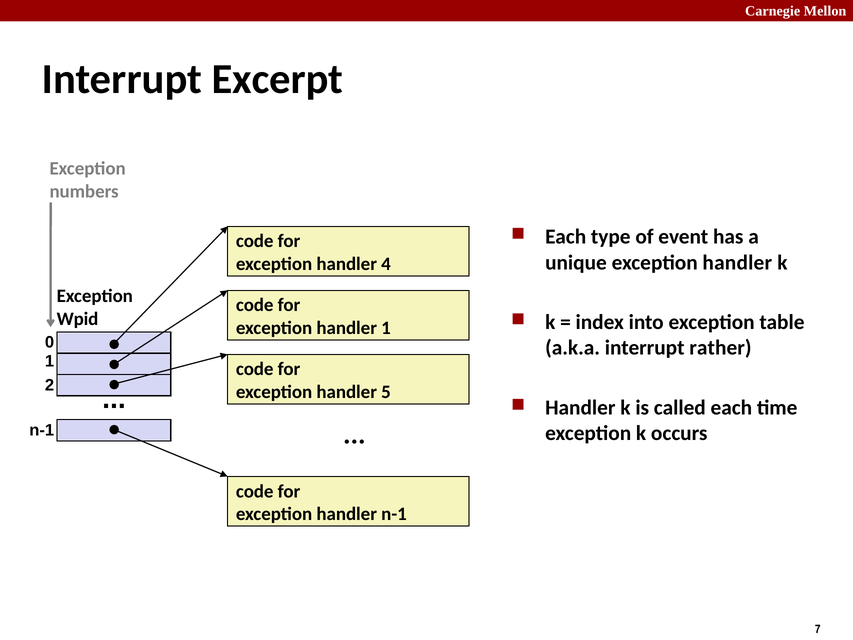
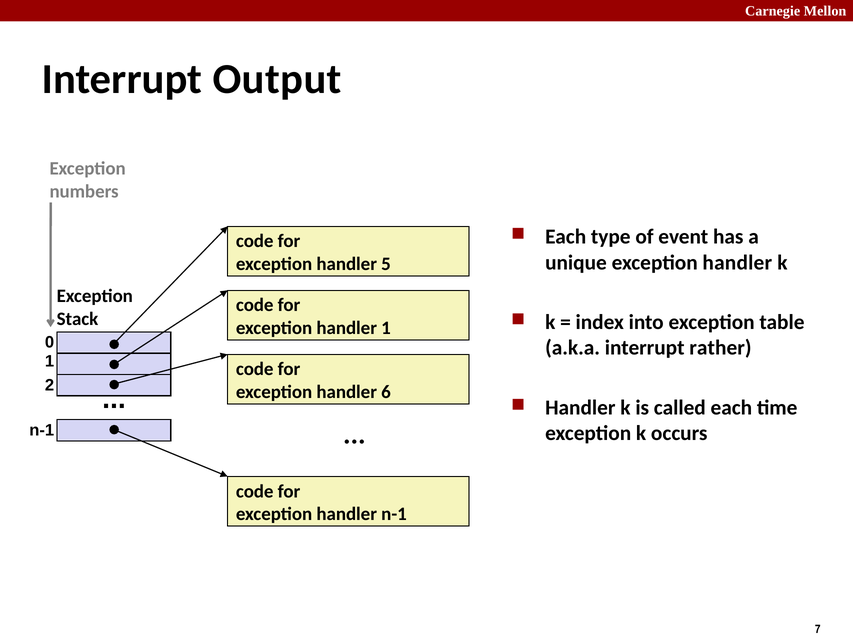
Excerpt: Excerpt -> Output (277, 79)
4: 4 -> 5 (386, 264)
Wpid: Wpid -> Stack (77, 319)
5: 5 -> 6 (386, 392)
